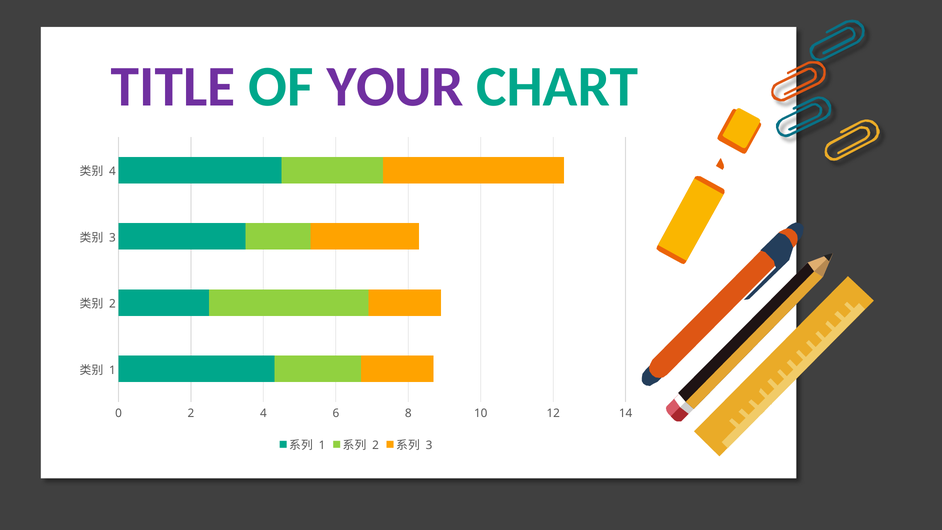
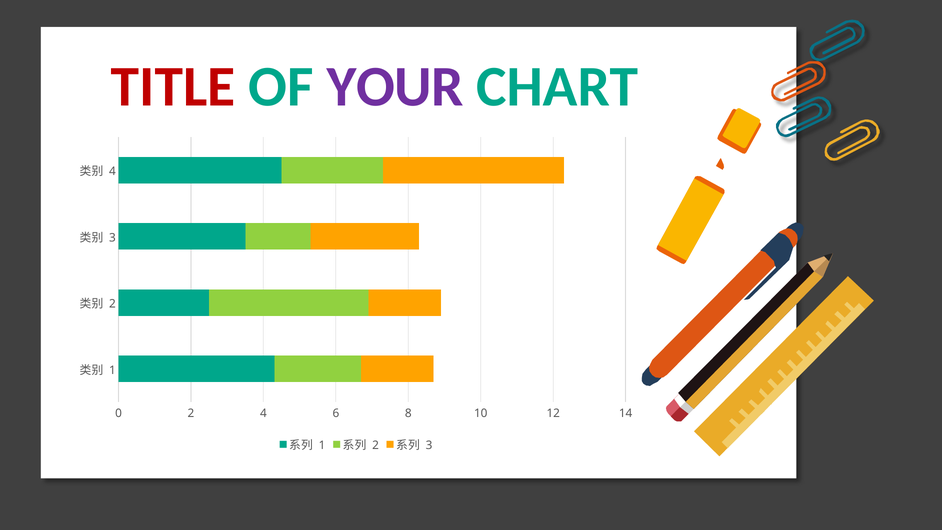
TITLE colour: purple -> red (173, 87)
